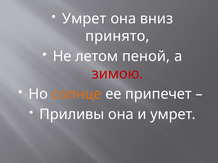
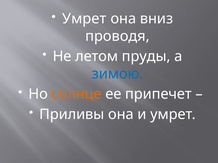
принято: принято -> проводя (117, 36)
пеной: пеной -> пруды (146, 57)
зимою colour: red -> blue (117, 74)
